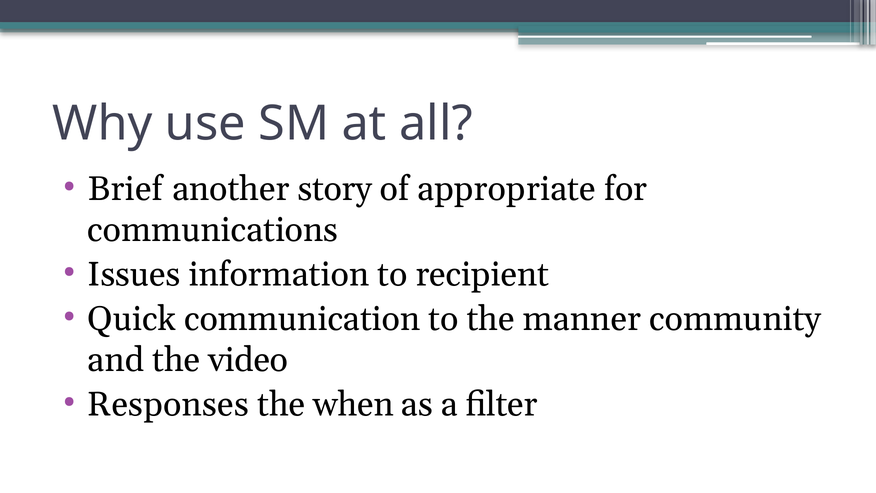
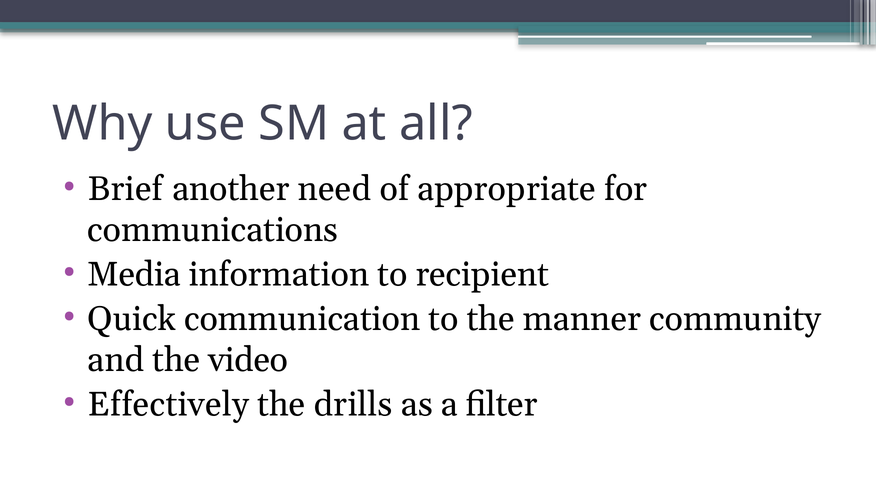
story: story -> need (335, 189)
Issues: Issues -> Media (134, 274)
Responses: Responses -> Effectively (168, 404)
when: when -> drills (353, 404)
